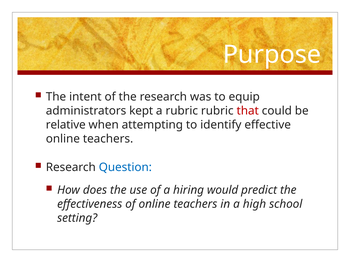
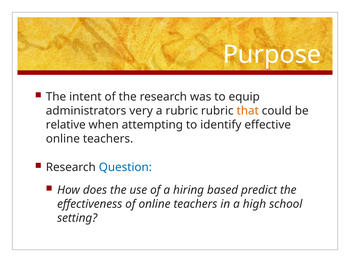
kept: kept -> very (141, 111)
that colour: red -> orange (248, 111)
would: would -> based (223, 190)
